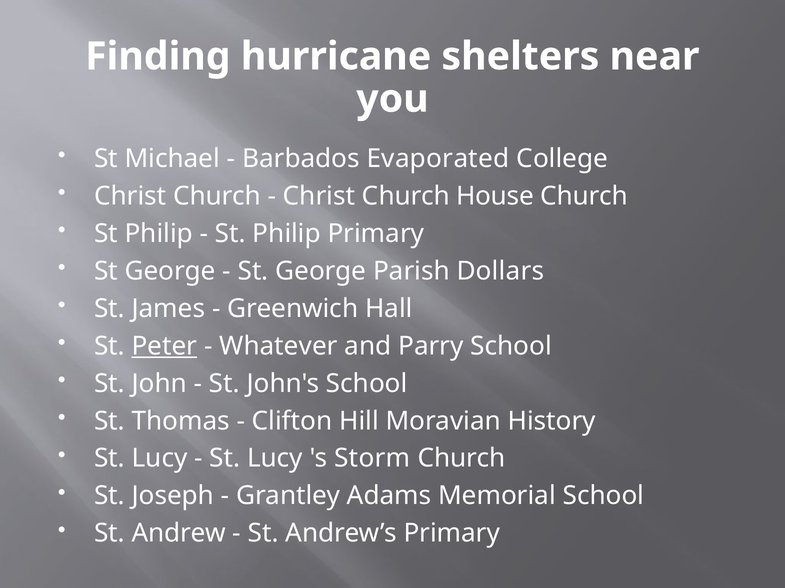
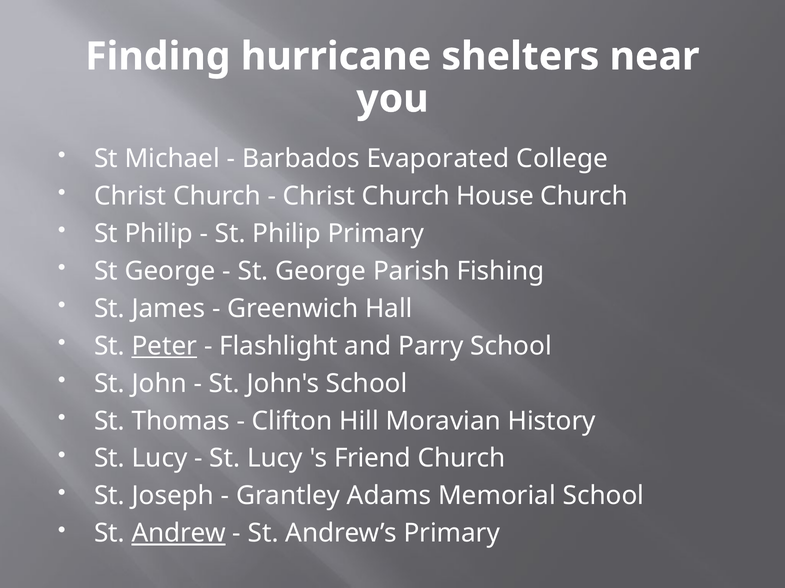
Dollars: Dollars -> Fishing (501, 271)
Whatever: Whatever -> Flashlight (278, 346)
Storm: Storm -> Friend (373, 459)
Andrew underline: none -> present (179, 534)
